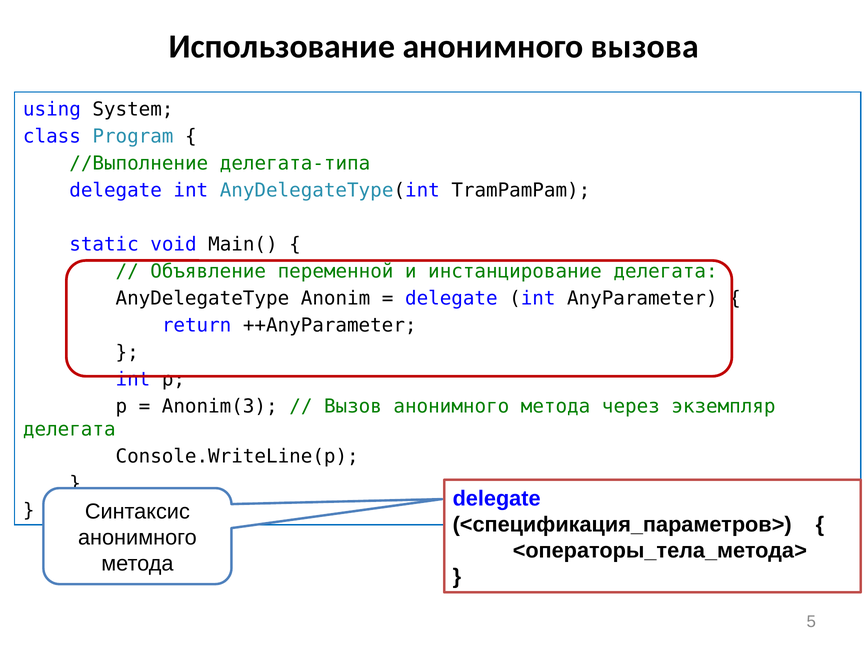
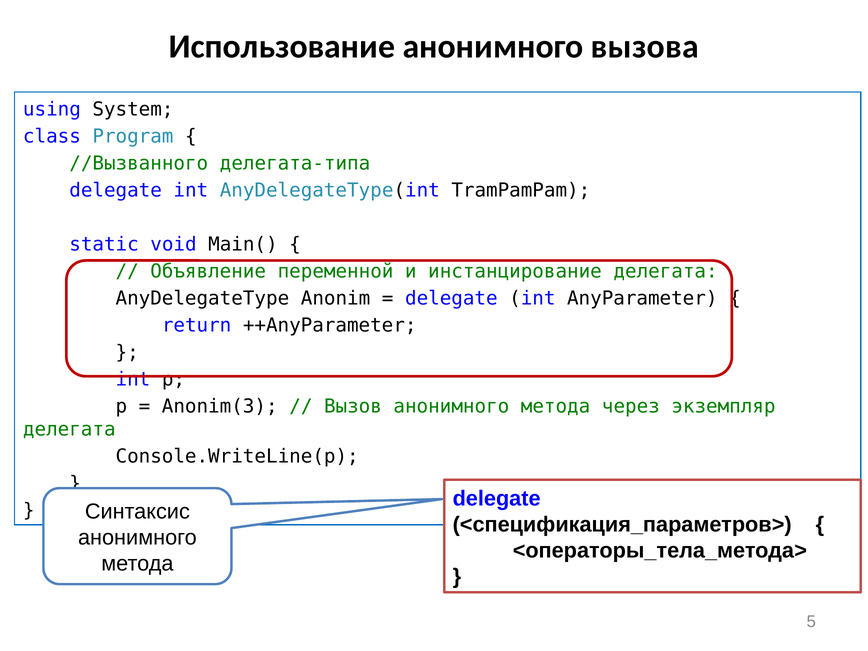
//Выполнение: //Выполнение -> //Вызванного (139, 163)
